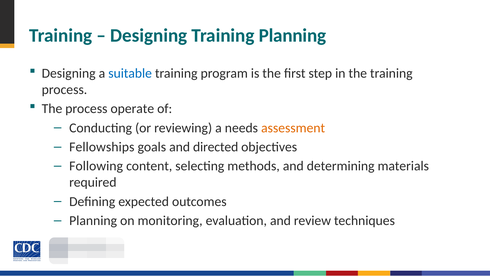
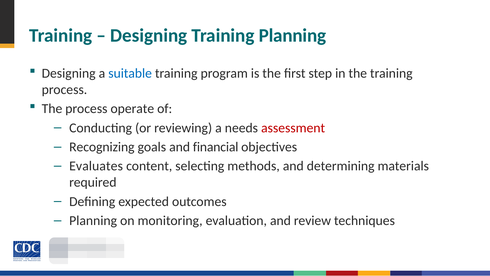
assessment colour: orange -> red (293, 128)
Fellowships: Fellowships -> Recognizing (102, 147)
directed: directed -> financial (216, 147)
Following: Following -> Evaluates (96, 166)
